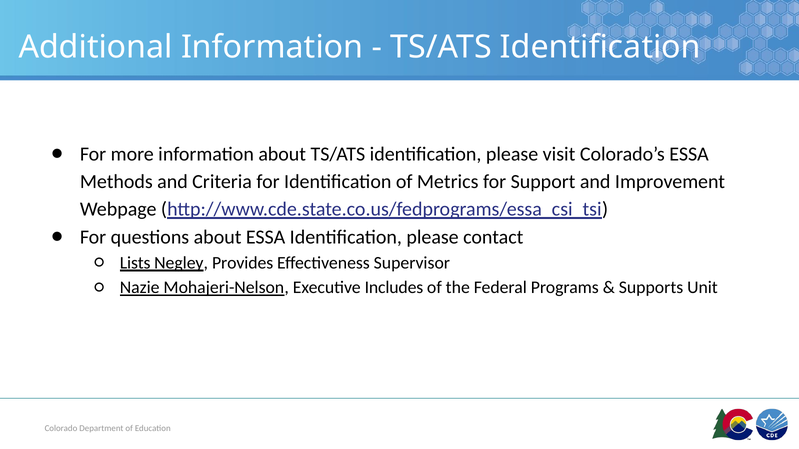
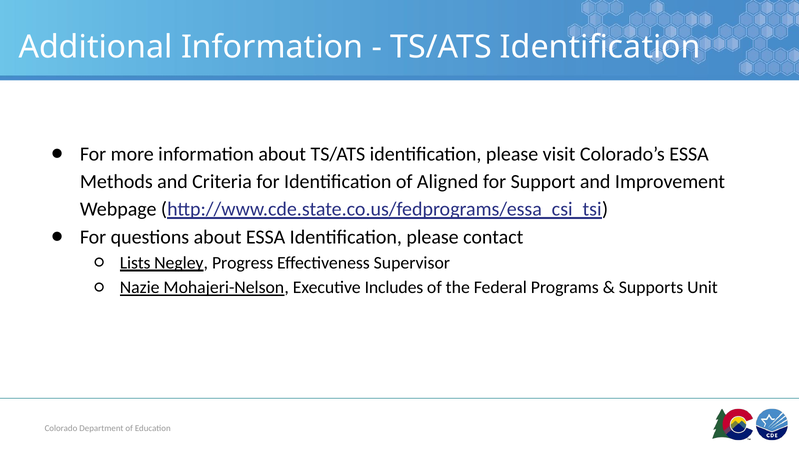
Metrics: Metrics -> Aligned (448, 182)
Provides: Provides -> Progress (243, 263)
